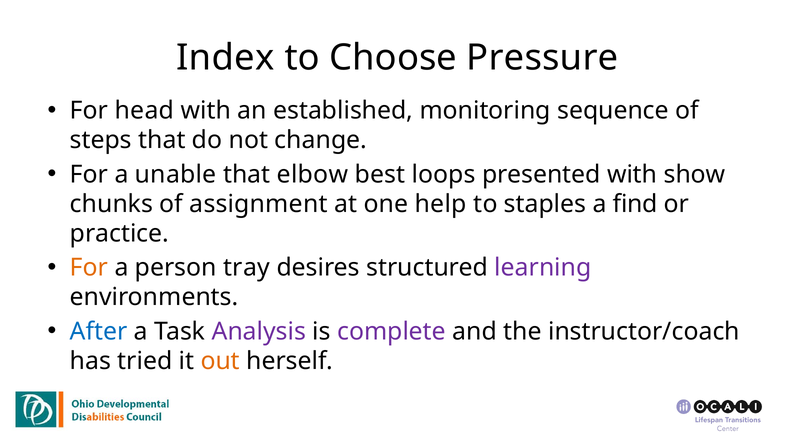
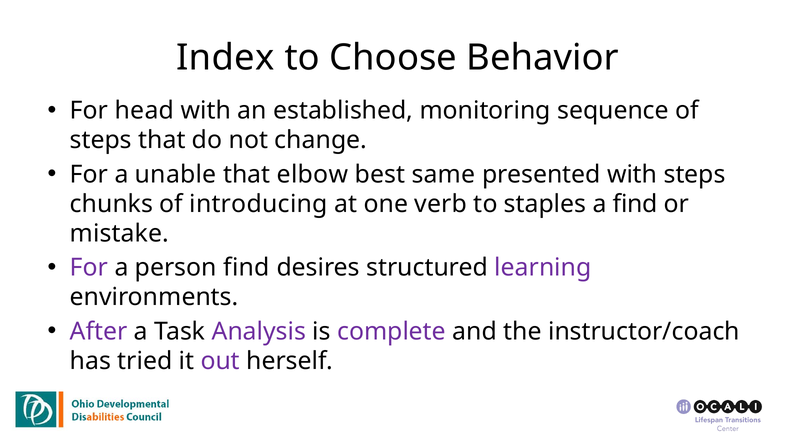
Pressure: Pressure -> Behavior (543, 58)
loops: loops -> same (444, 175)
with show: show -> steps (695, 175)
assignment: assignment -> introducing (259, 204)
help: help -> verb (441, 204)
practice: practice -> mistake (119, 234)
For colour: orange -> purple (89, 268)
person tray: tray -> find (247, 268)
After colour: blue -> purple (99, 332)
out colour: orange -> purple (220, 361)
